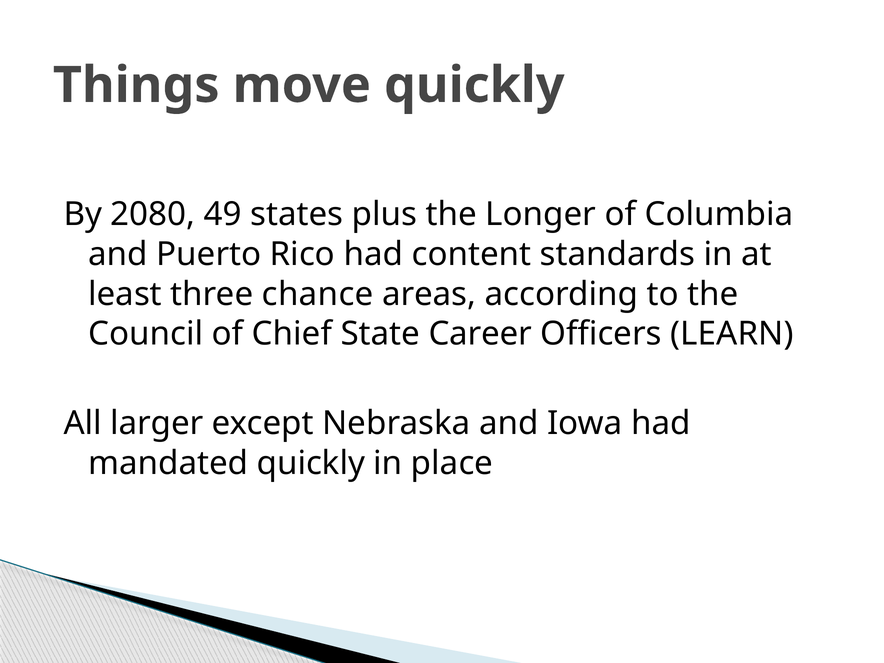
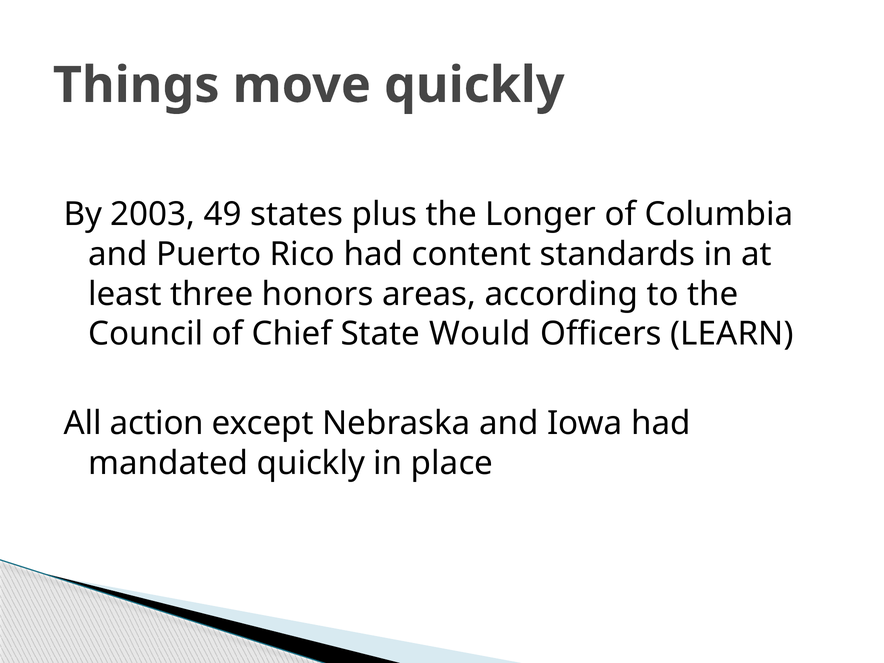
2080: 2080 -> 2003 (153, 215)
chance: chance -> honors (318, 294)
Career: Career -> Would (480, 334)
larger: larger -> action (157, 423)
